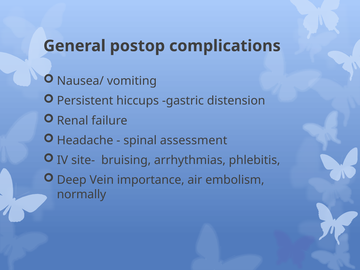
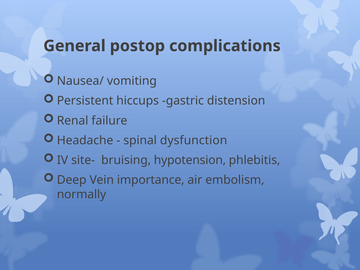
assessment: assessment -> dysfunction (194, 140)
arrhythmias: arrhythmias -> hypotension (190, 160)
